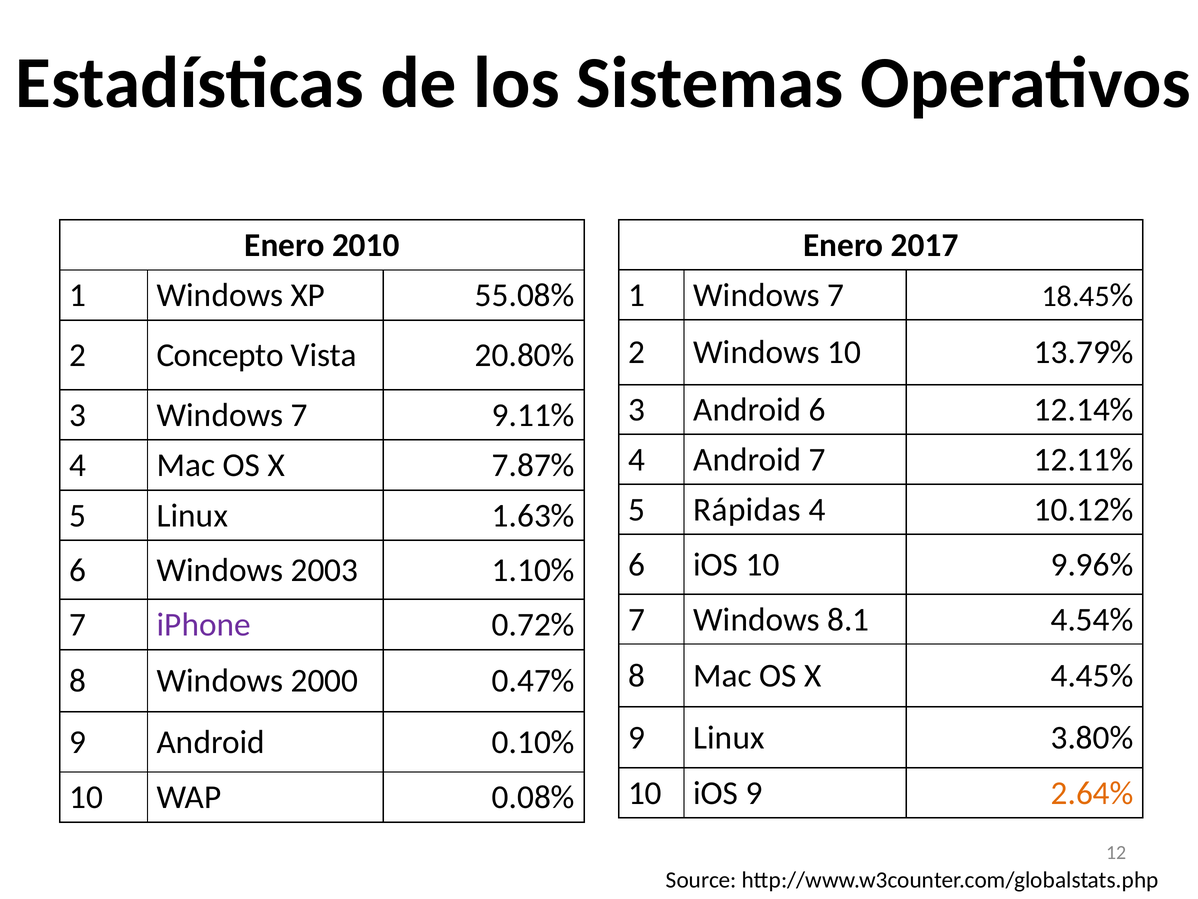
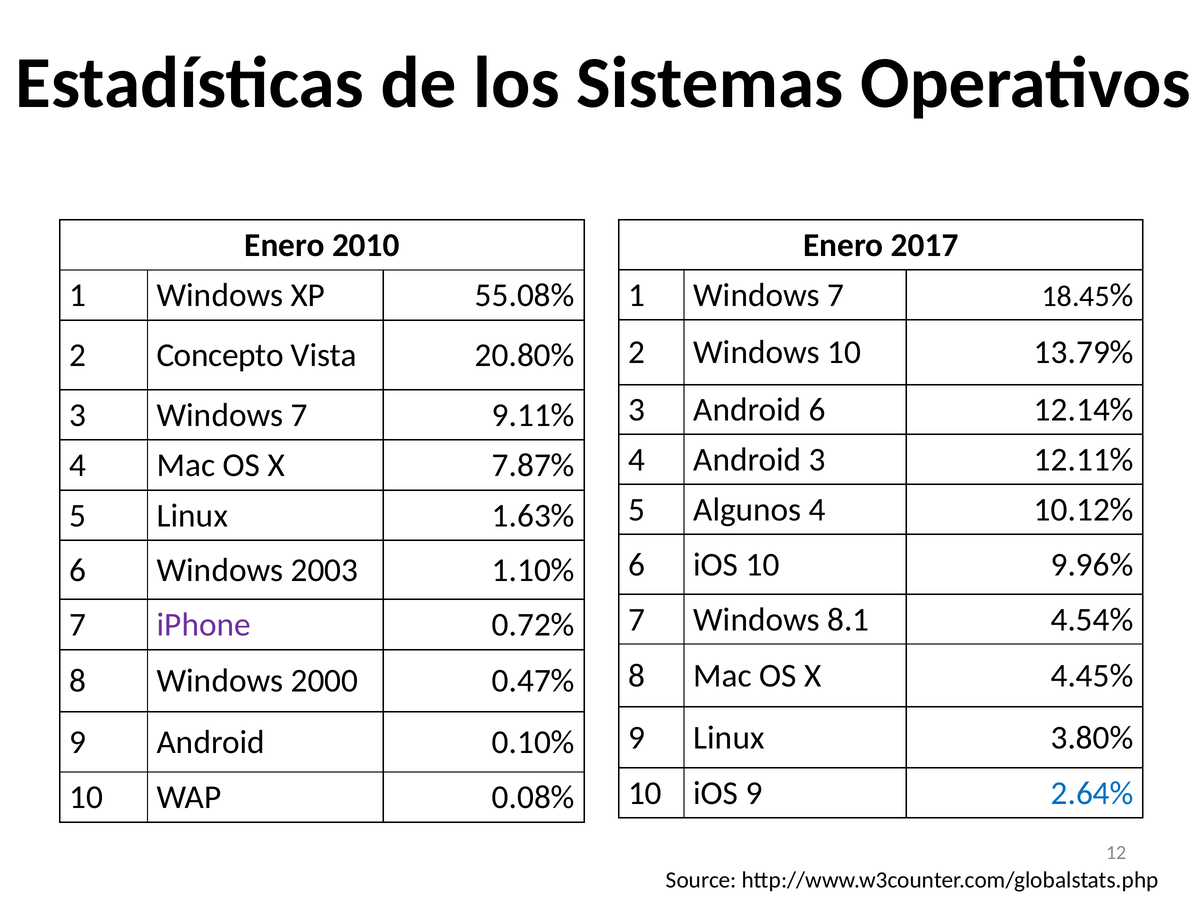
Android 7: 7 -> 3 (817, 460)
Rápidas: Rápidas -> Algunos (747, 509)
2.64% colour: orange -> blue (1092, 793)
